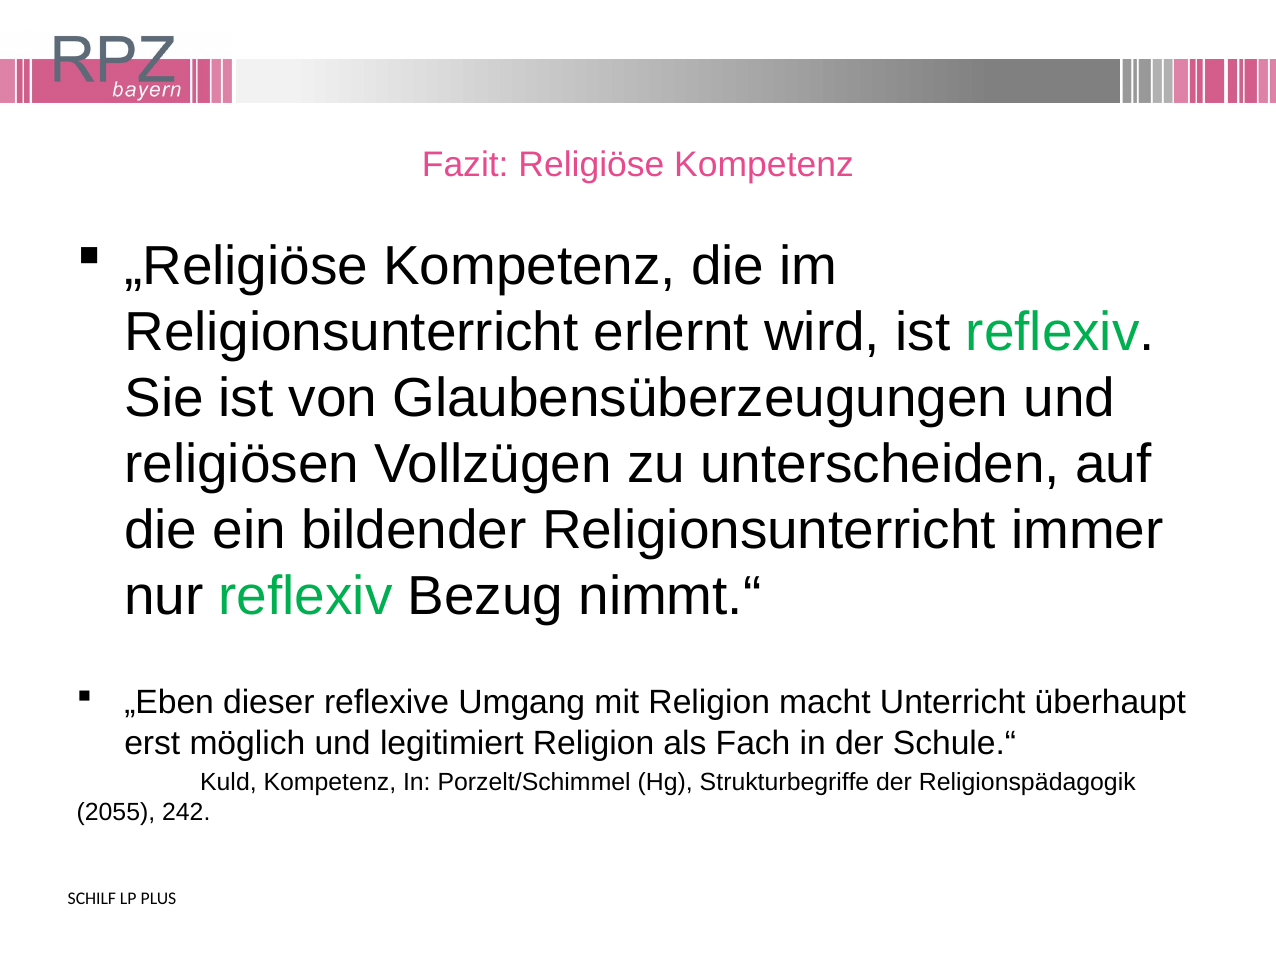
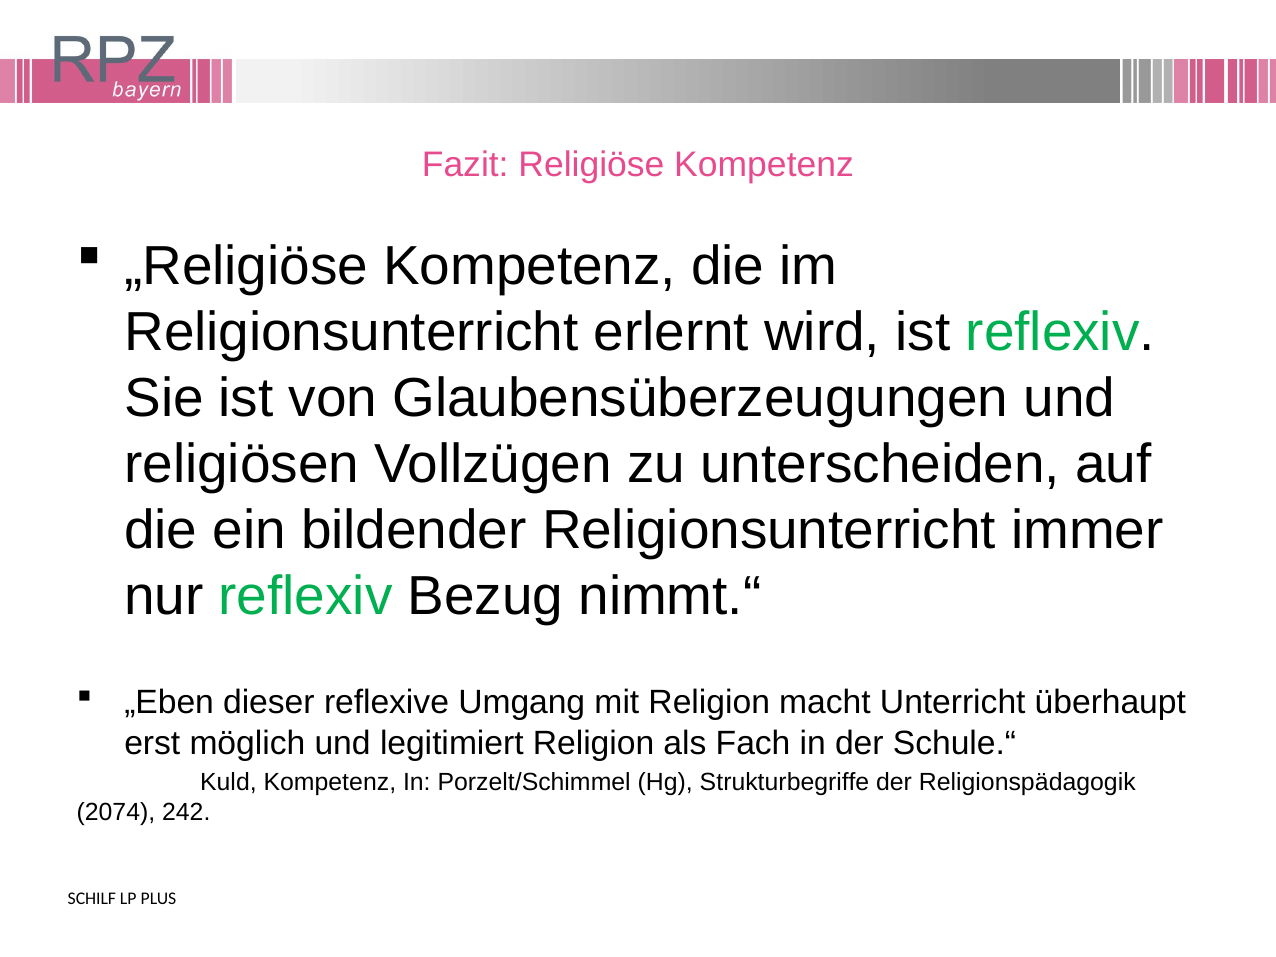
2055: 2055 -> 2074 (116, 812)
